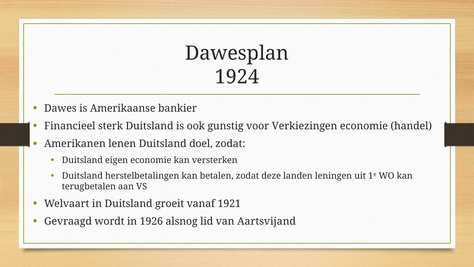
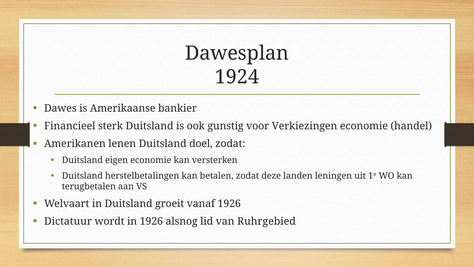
vanaf 1921: 1921 -> 1926 (229, 203)
Gevraagd: Gevraagd -> Dictatuur (68, 221)
Aartsvijand: Aartsvijand -> Ruhrgebied (267, 221)
